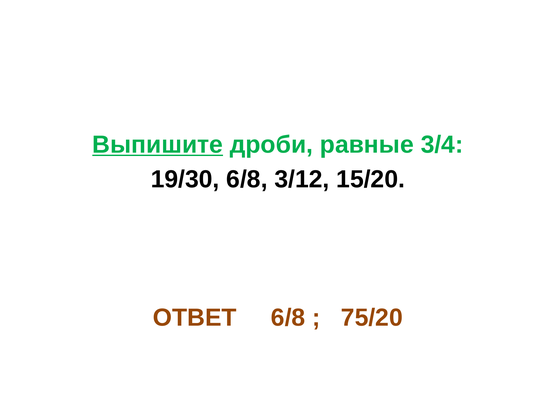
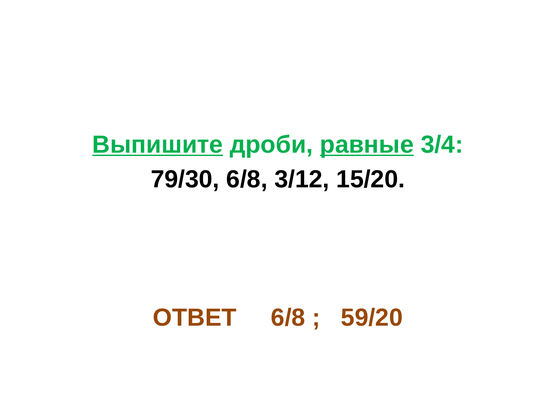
равные underline: none -> present (367, 145)
19/30: 19/30 -> 79/30 (185, 179)
75/20: 75/20 -> 59/20 (372, 318)
